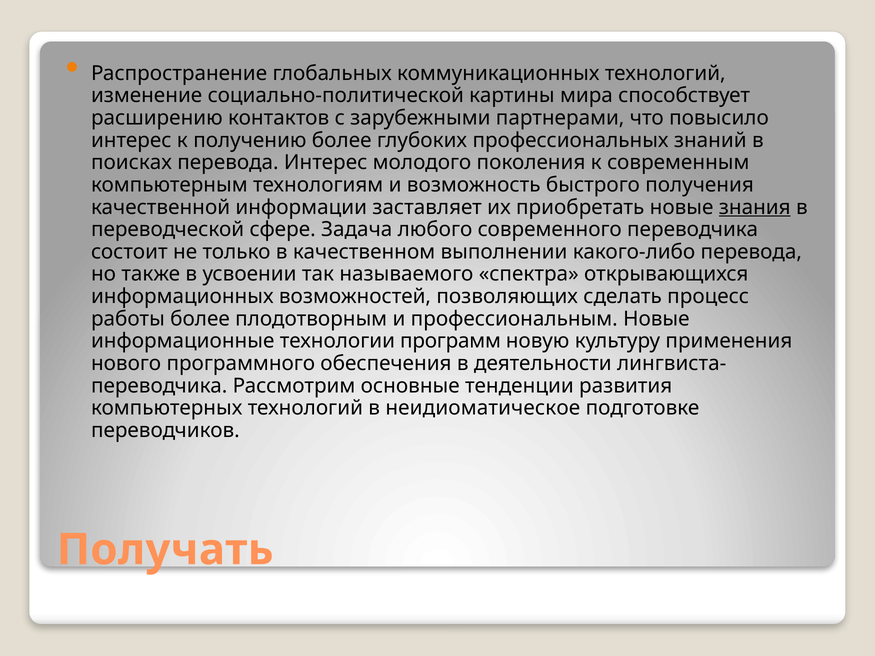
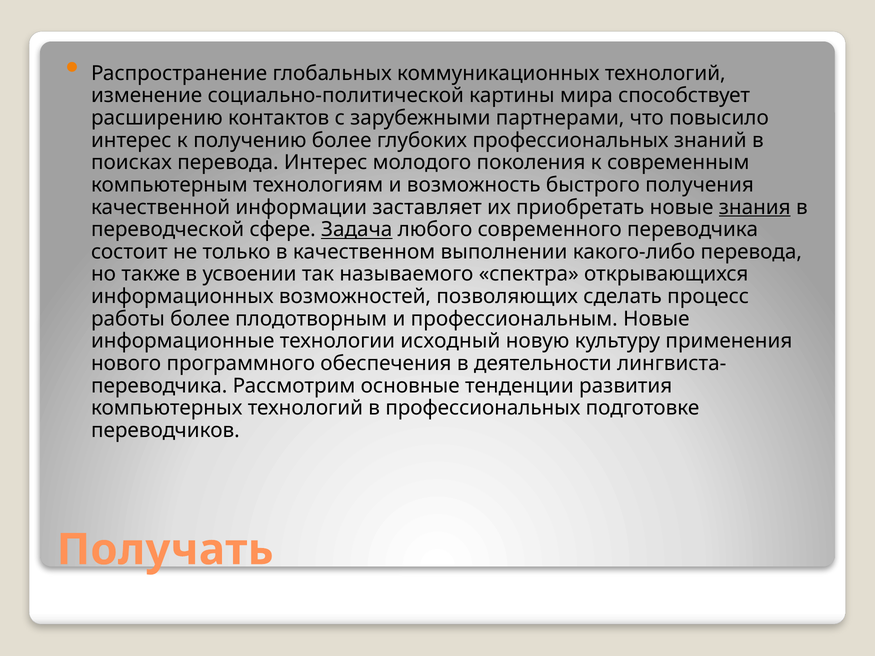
Задача underline: none -> present (357, 230)
программ: программ -> исходный (450, 341)
в неидиоматическое: неидиоматическое -> профессиональных (483, 408)
